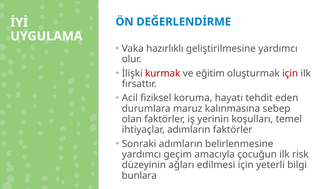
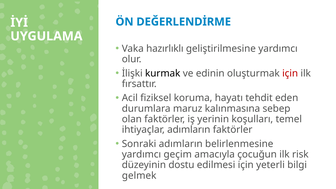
kurmak colour: red -> black (163, 73)
eğitim: eğitim -> edinin (210, 73)
ağları: ağları -> dostu (181, 165)
bunlara: bunlara -> gelmek (139, 176)
